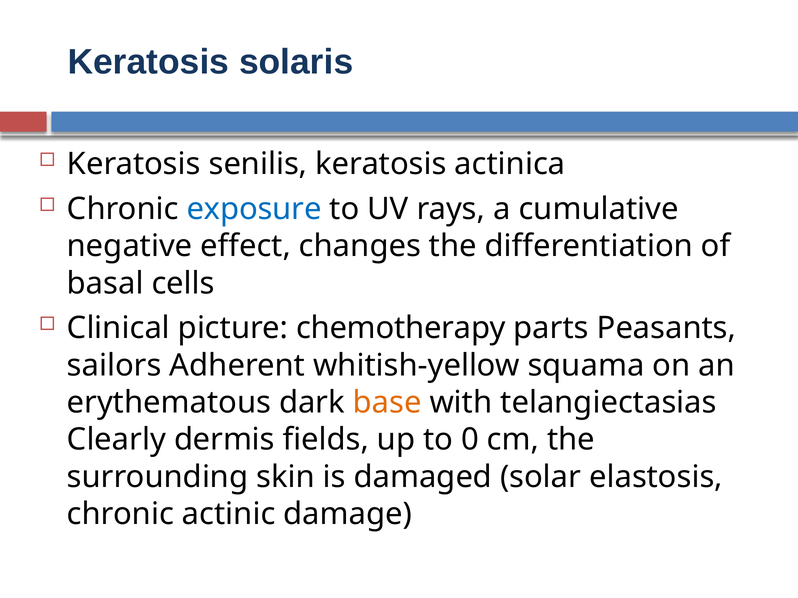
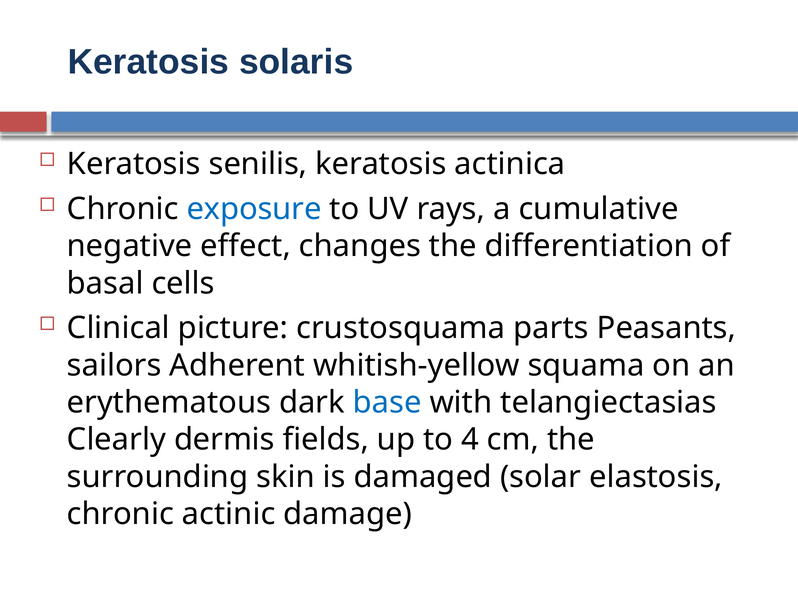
chemotherapy: chemotherapy -> crustosquama (401, 328)
base colour: orange -> blue (387, 403)
0: 0 -> 4 (470, 440)
